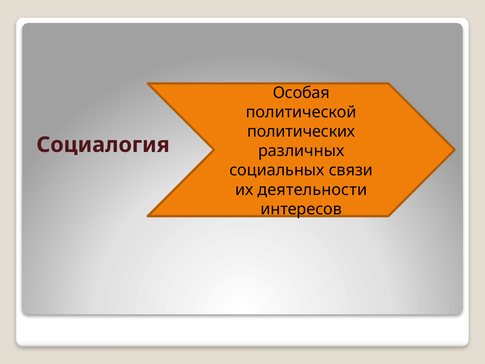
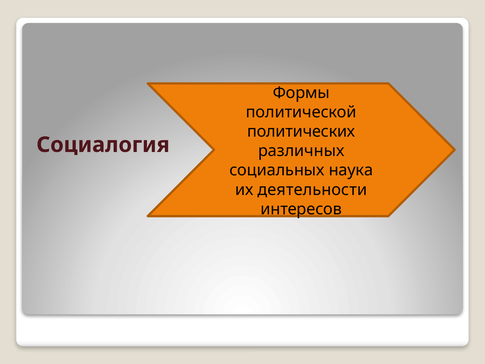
Особая: Особая -> Формы (301, 93)
связи: связи -> наука (351, 170)
